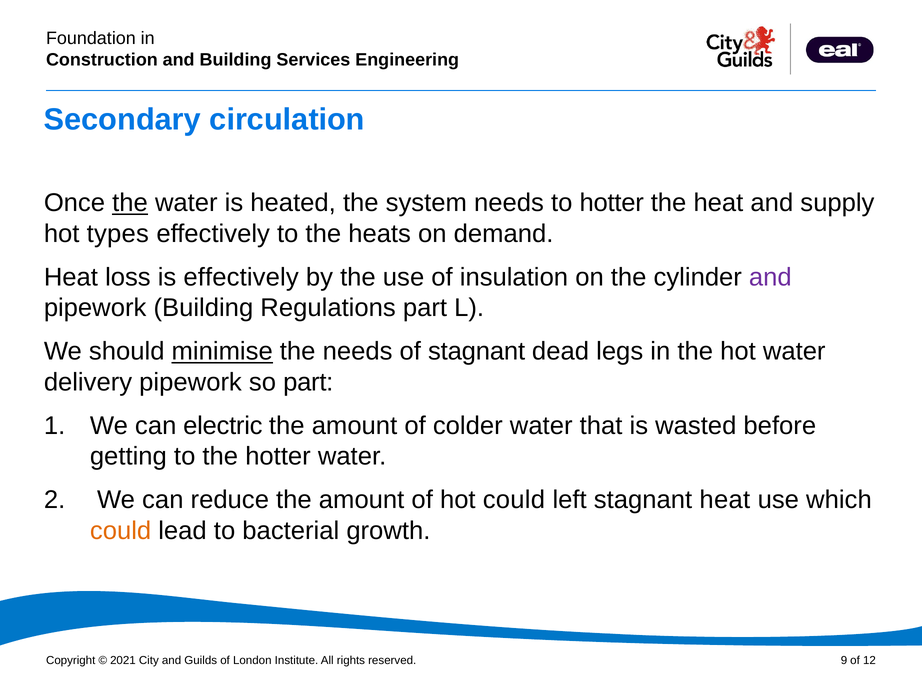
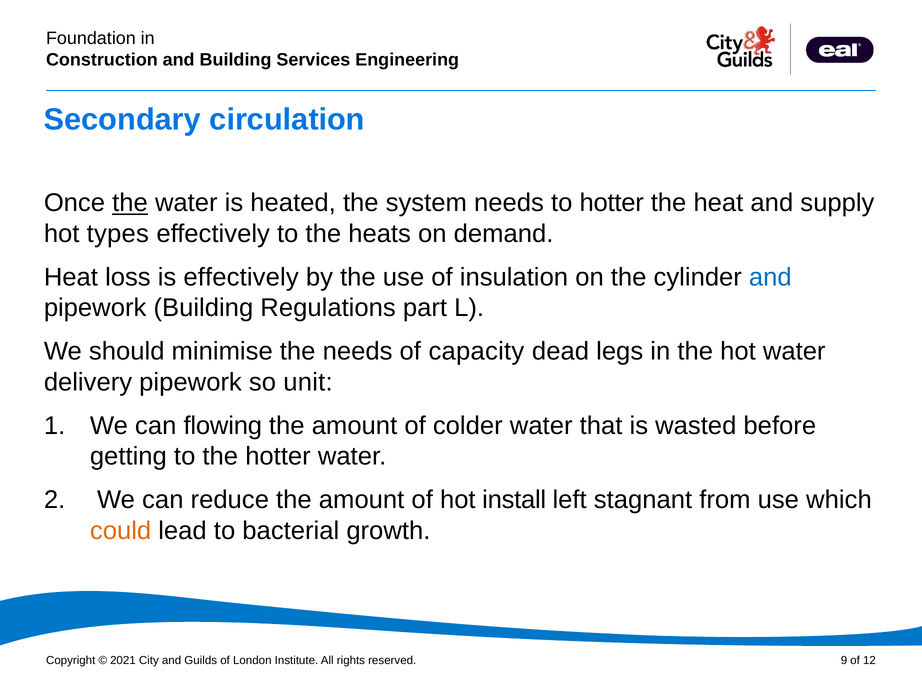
and colour: purple -> blue (770, 277)
minimise underline: present -> none (222, 352)
of stagnant: stagnant -> capacity (476, 352)
so part: part -> unit (308, 383)
electric: electric -> flowing (223, 426)
hot could: could -> install (514, 500)
stagnant heat: heat -> from (725, 500)
